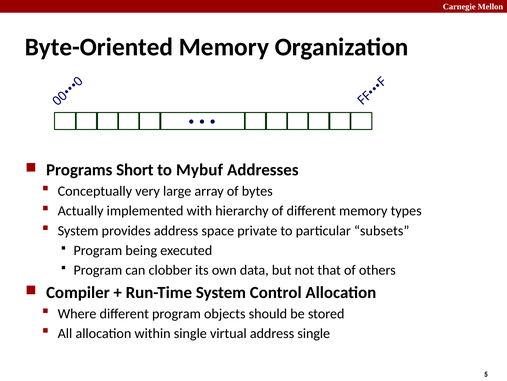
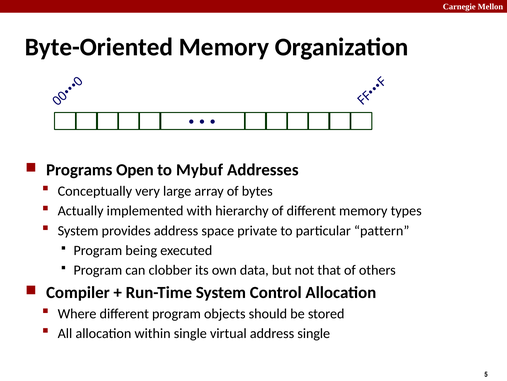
Short: Short -> Open (135, 170)
subsets: subsets -> pattern (382, 230)
